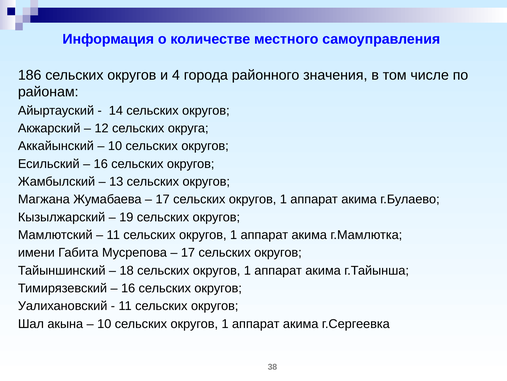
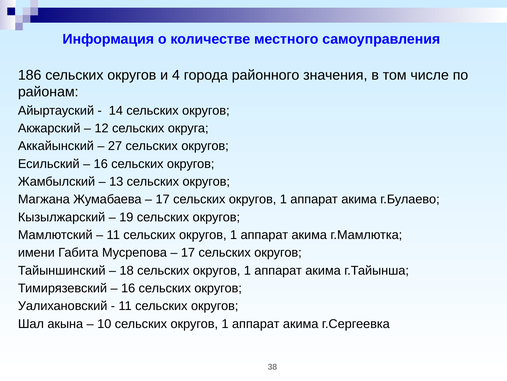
10: 10 -> 27 (115, 146)
